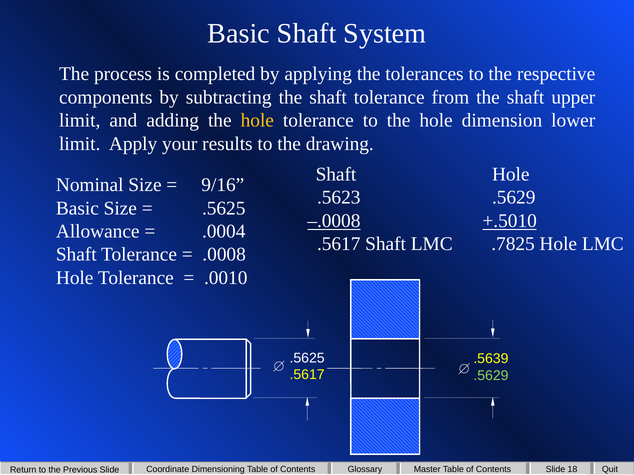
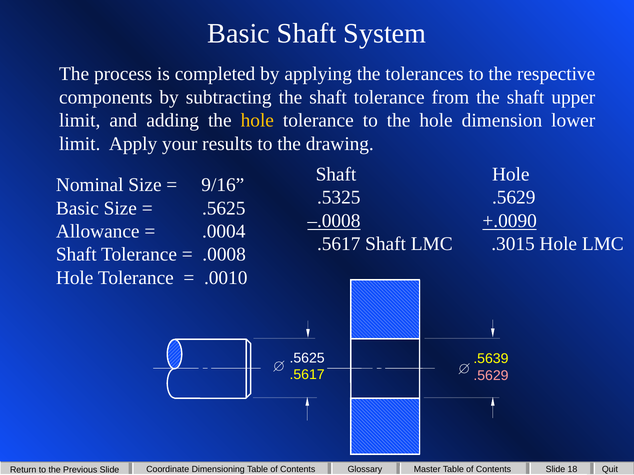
.5623: .5623 -> .5325 (339, 198)
+.5010: +.5010 -> +.0090 (510, 221)
.7825: .7825 -> .3015 (513, 244)
.5629 colour: light green -> pink (491, 376)
